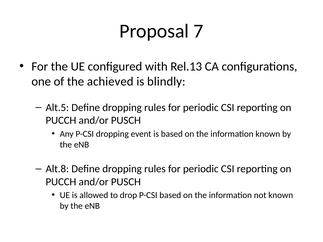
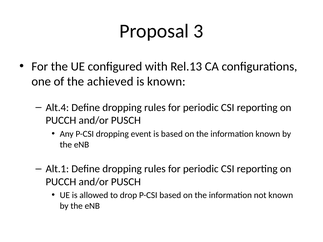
7: 7 -> 3 (198, 31)
is blindly: blindly -> known (166, 82)
Alt.5: Alt.5 -> Alt.4 (57, 108)
Alt.8: Alt.8 -> Alt.1 (57, 169)
